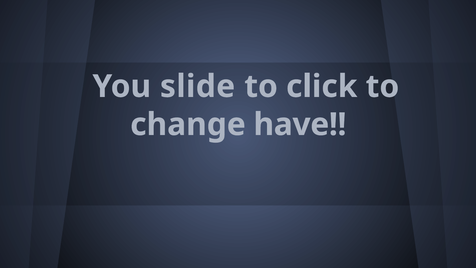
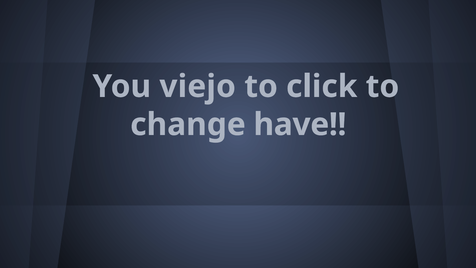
slide: slide -> viejo (198, 86)
